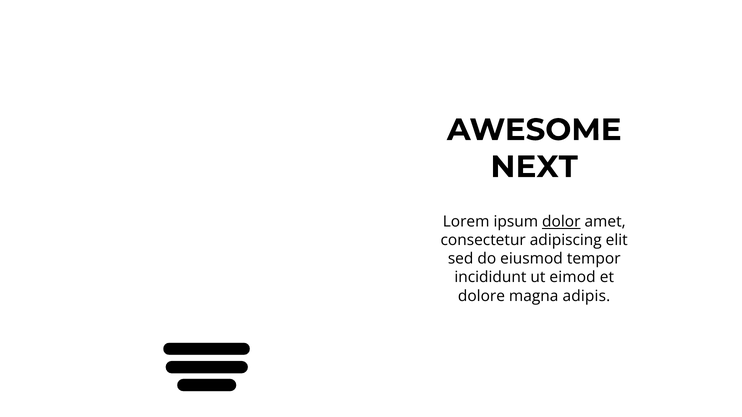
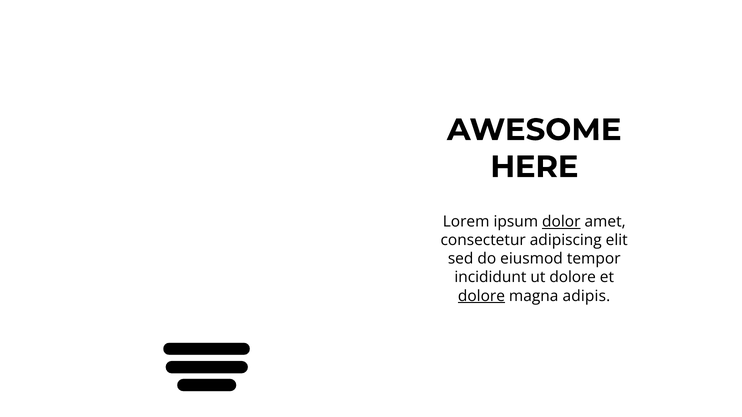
NEXT: NEXT -> HERE (534, 167)
ut eimod: eimod -> dolore (573, 278)
dolore underline: none -> present (481, 296)
